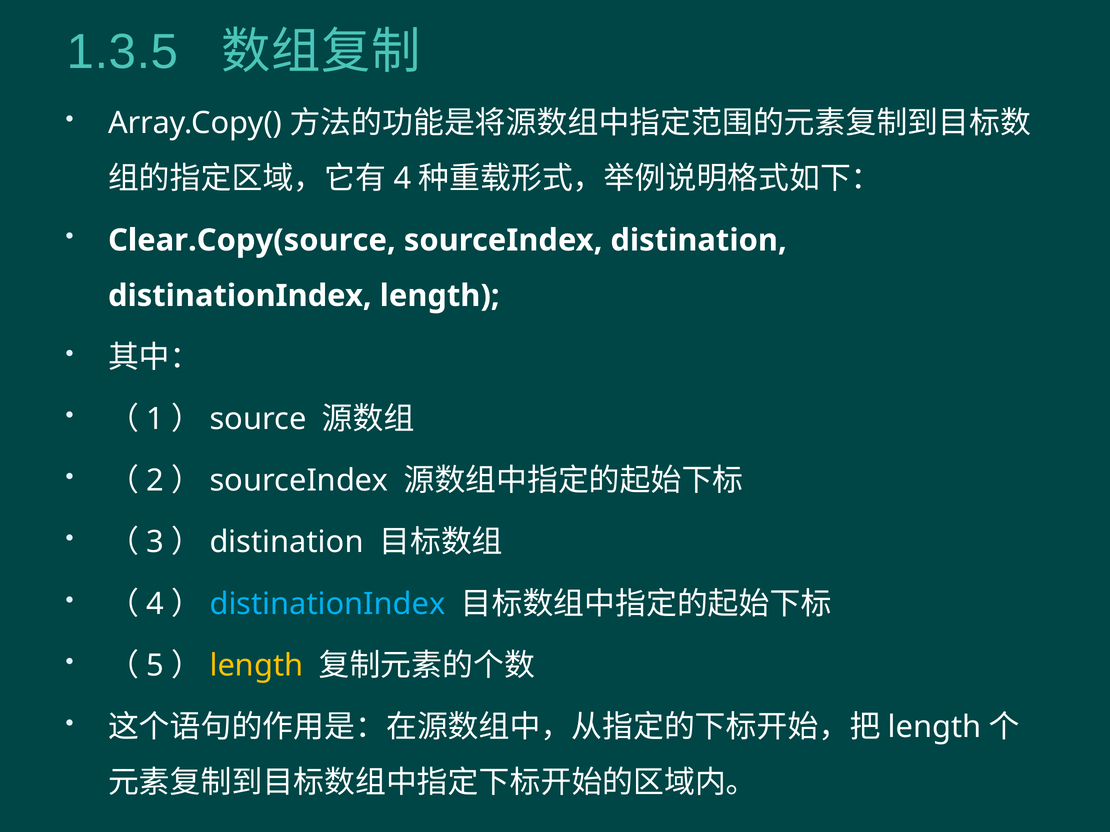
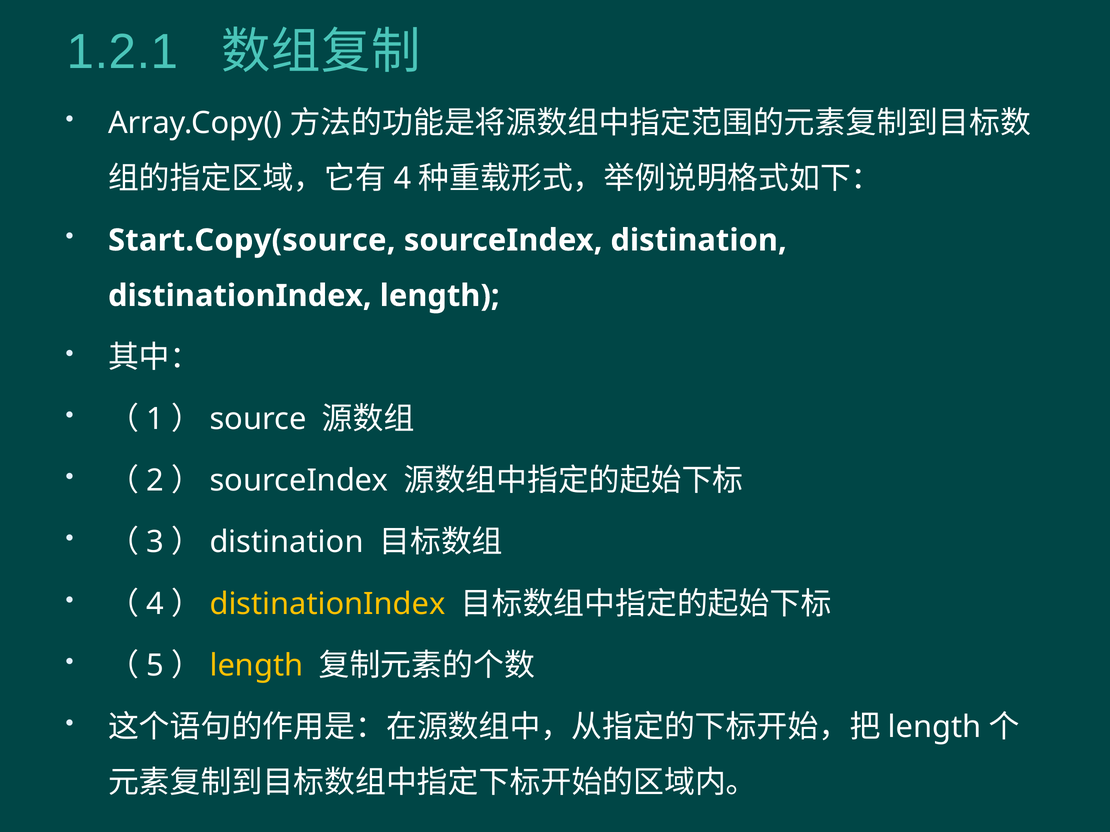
1.3.5: 1.3.5 -> 1.2.1 (123, 52)
Clear.Copy(source: Clear.Copy(source -> Start.Copy(source (252, 240)
distinationIndex colour: light blue -> yellow (328, 604)
